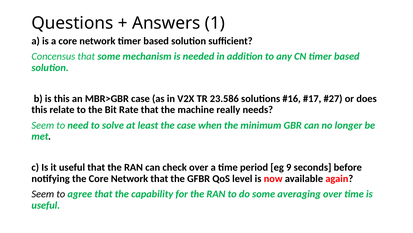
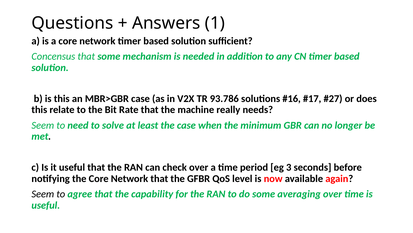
23.586: 23.586 -> 93.786 (224, 98)
9: 9 -> 3 (289, 167)
